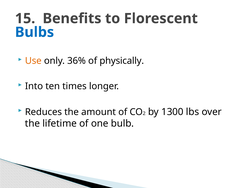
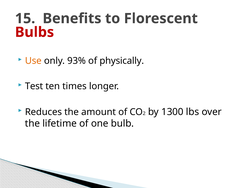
Bulbs colour: blue -> red (35, 32)
36%: 36% -> 93% (76, 61)
Into: Into -> Test (34, 86)
